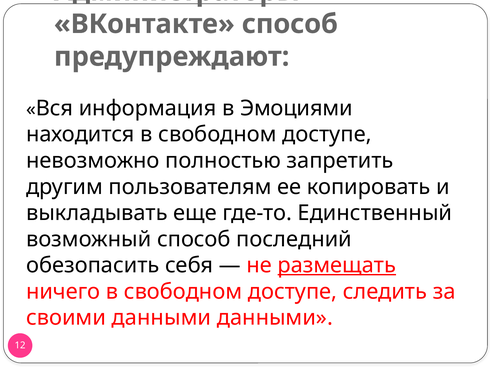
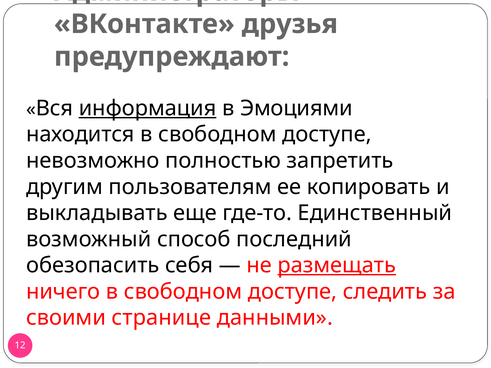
ВКонтакте способ: способ -> друзья (290, 24)
информация underline: none -> present (148, 108)
своими данными: данными -> странице (161, 318)
